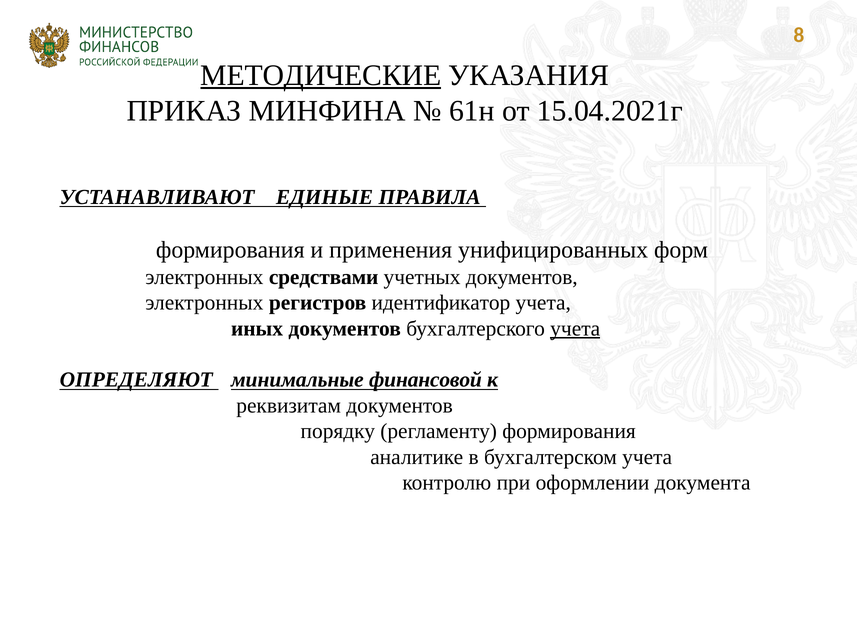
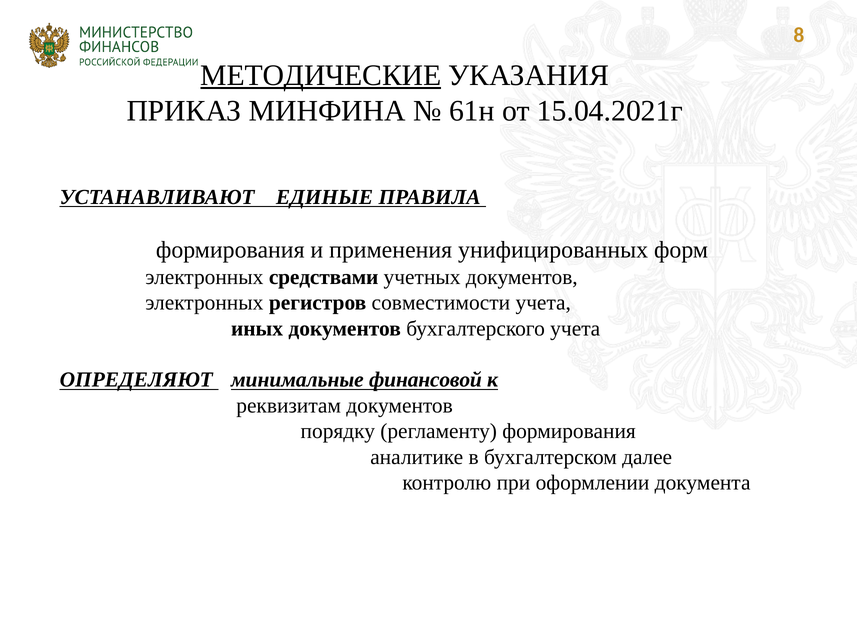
идентификатор: идентификатор -> совместимости (441, 303)
учета underline: present -> none (575, 328)
бухгалтерском учета: учета -> далее (647, 457)
